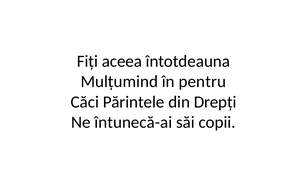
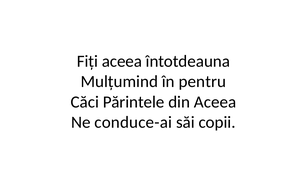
din Drepți: Drepți -> Aceea (215, 102)
întunecă-ai: întunecă-ai -> conduce-ai (133, 123)
